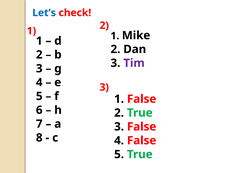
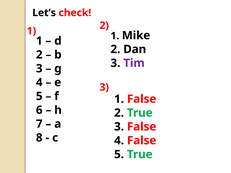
Let’s colour: blue -> black (44, 13)
